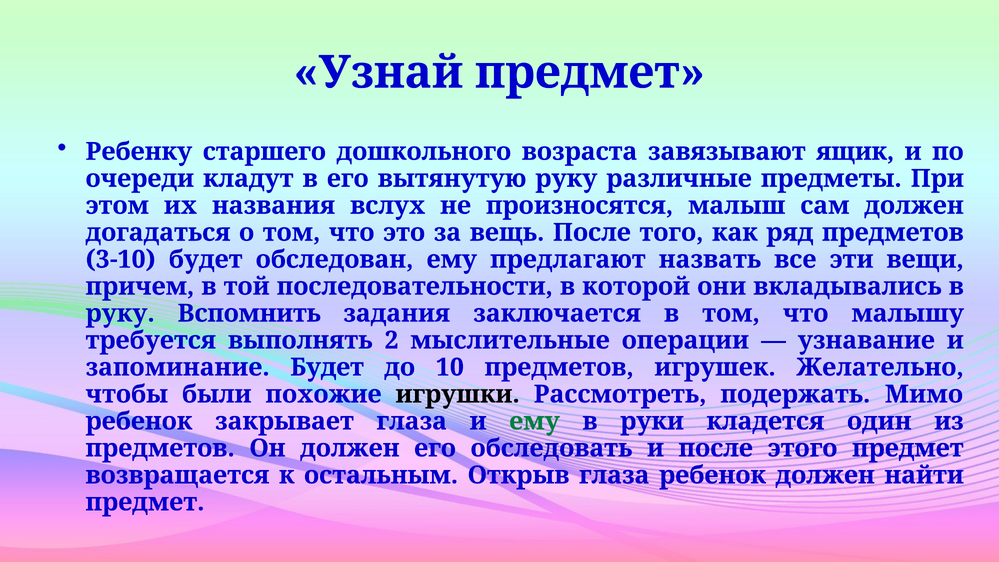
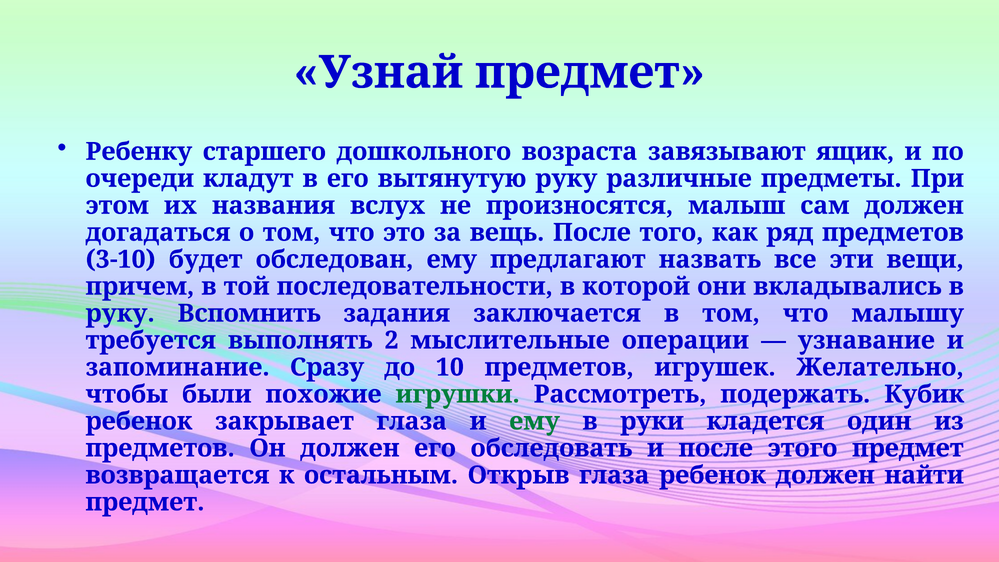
запоминание Будет: Будет -> Сразу (327, 367)
игрушки colour: black -> green (458, 394)
Мимо: Мимо -> Кубик (924, 394)
